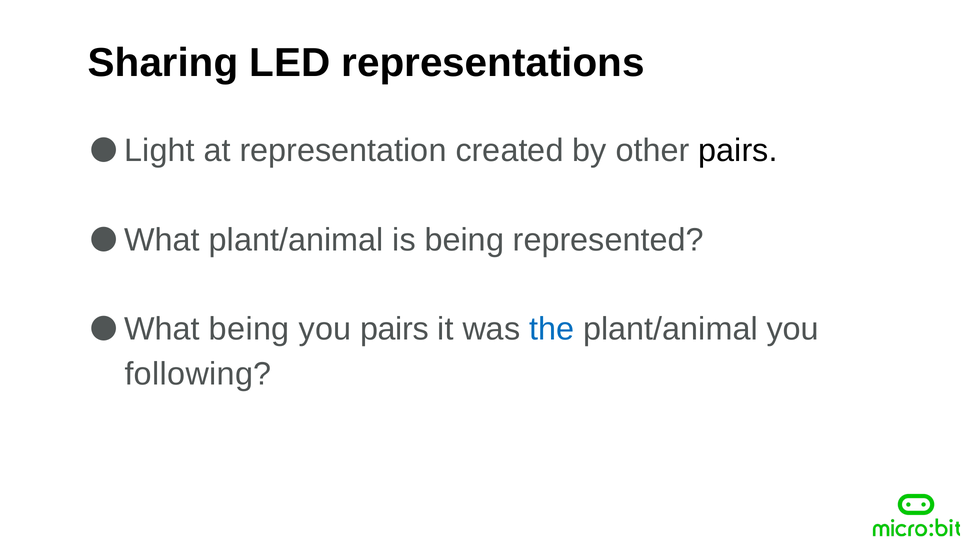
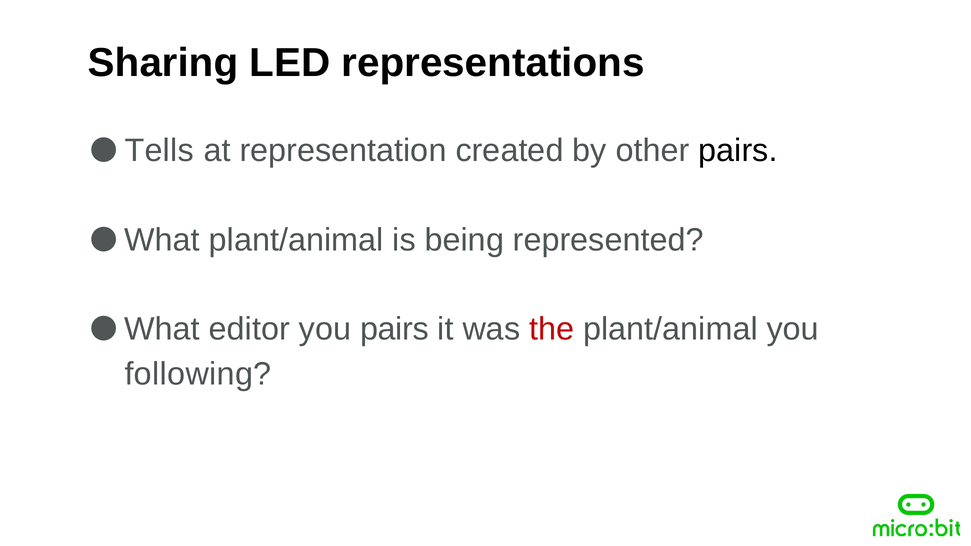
Light: Light -> Tells (159, 151)
What being: being -> editor (249, 329)
the colour: blue -> red (552, 329)
